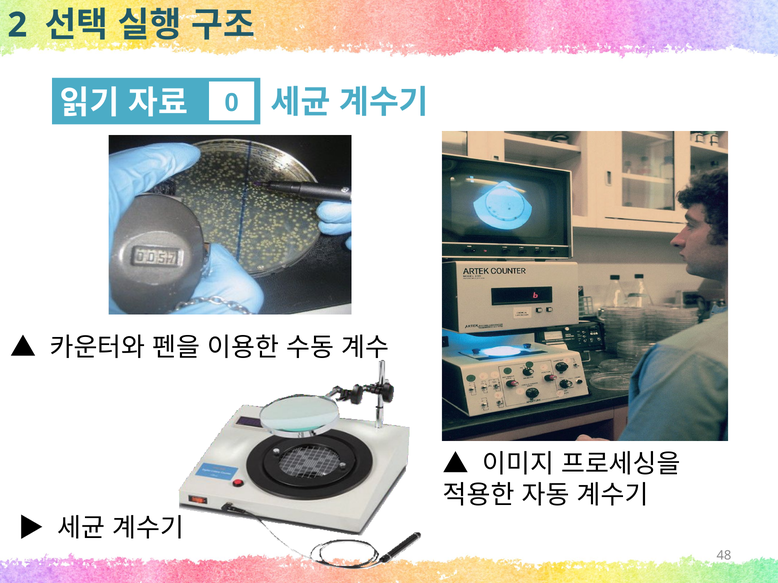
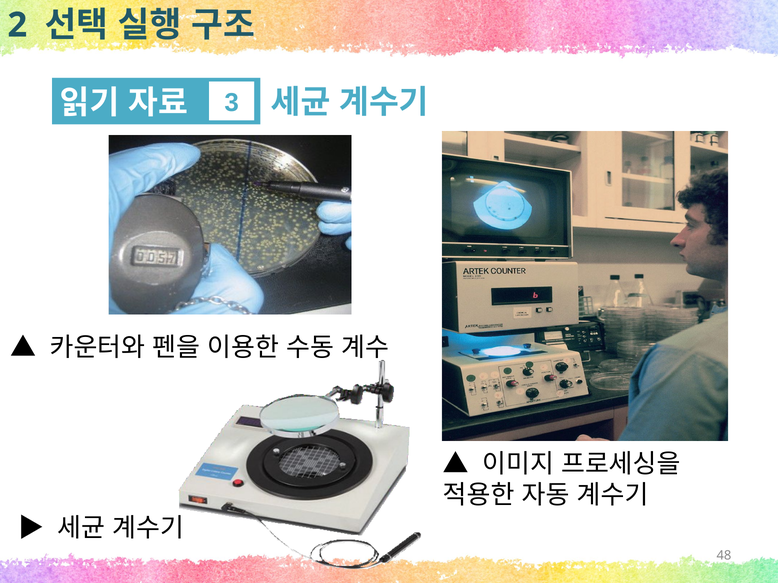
0: 0 -> 3 (232, 103)
